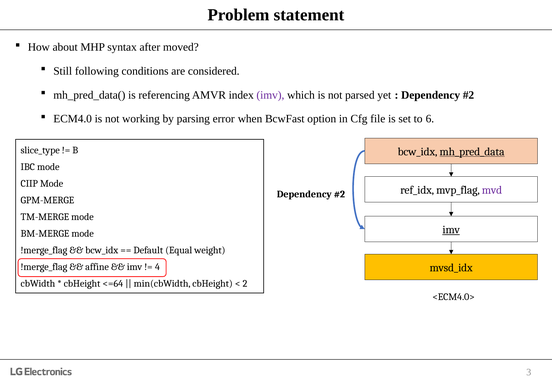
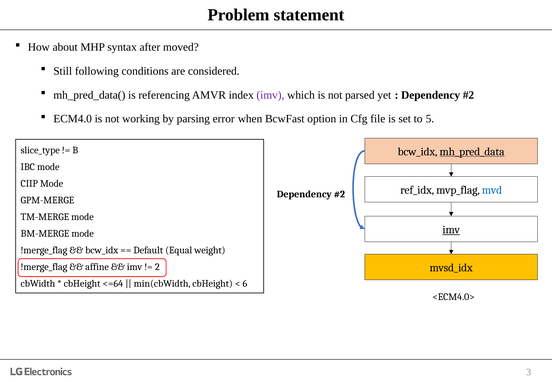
6: 6 -> 5 (430, 119)
mvd colour: purple -> blue (492, 190)
4: 4 -> 2 (157, 267)
2: 2 -> 6 (245, 284)
